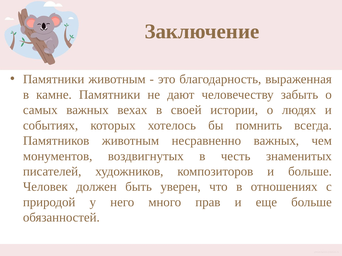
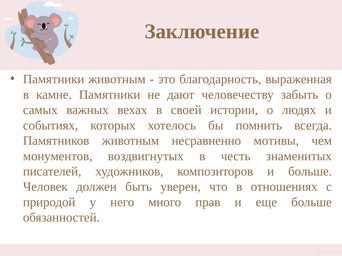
несравненно важных: важных -> мотивы (276, 141)
